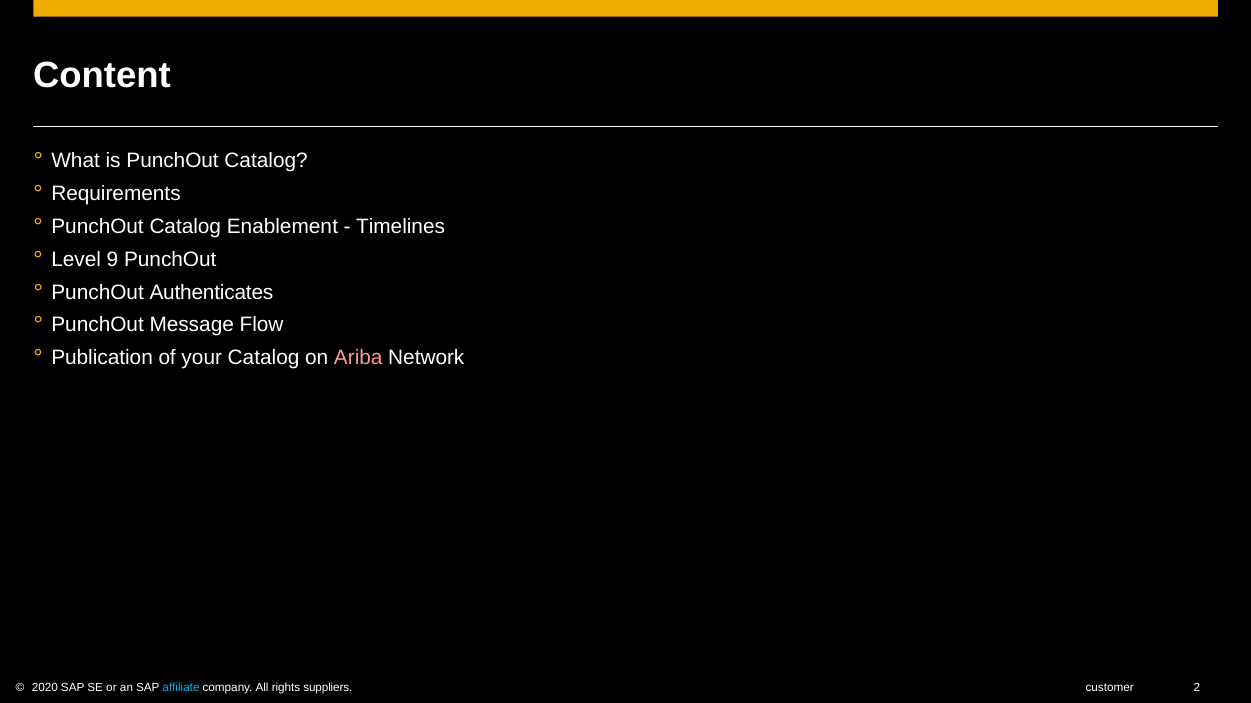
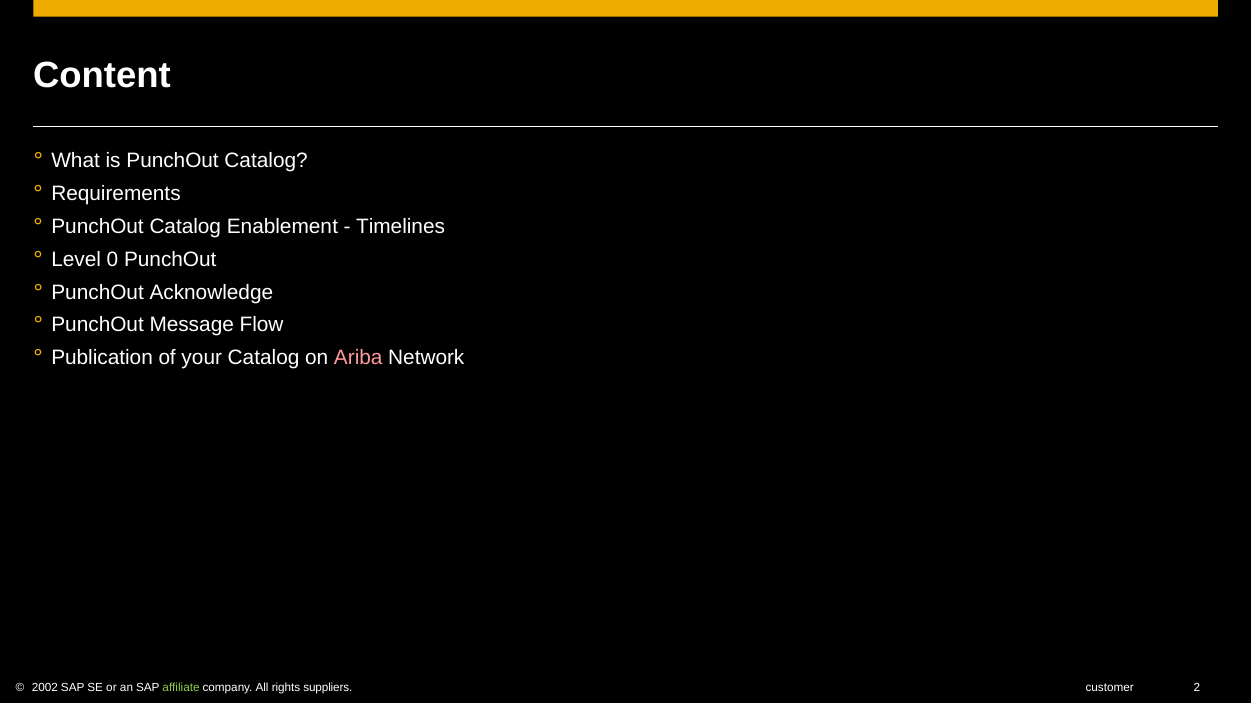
9: 9 -> 0 (113, 260)
Authenticates: Authenticates -> Acknowledge (211, 293)
2020: 2020 -> 2002 (45, 688)
affiliate colour: light blue -> light green (181, 688)
